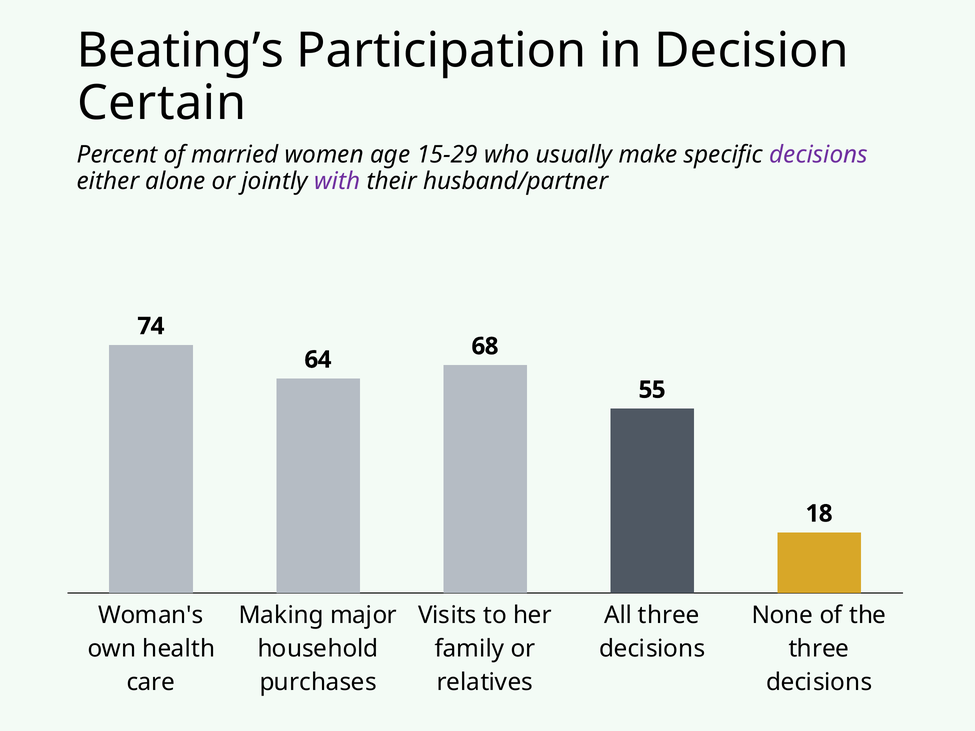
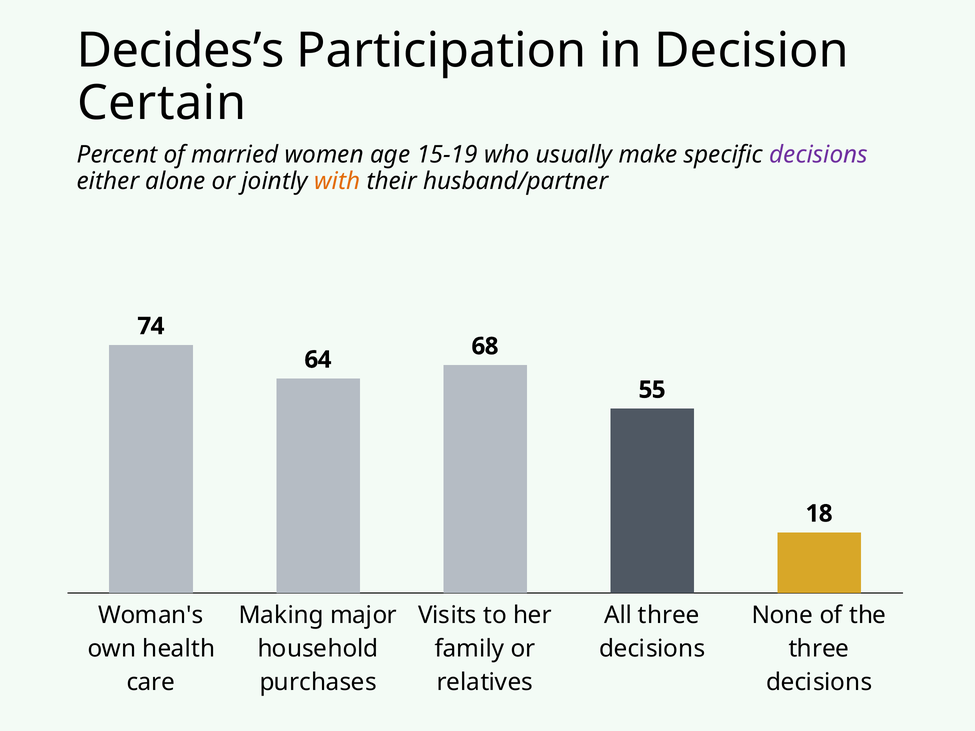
Beating’s: Beating’s -> Decides’s (180, 51)
15-29: 15-29 -> 15-19 (447, 155)
with colour: purple -> orange (337, 181)
